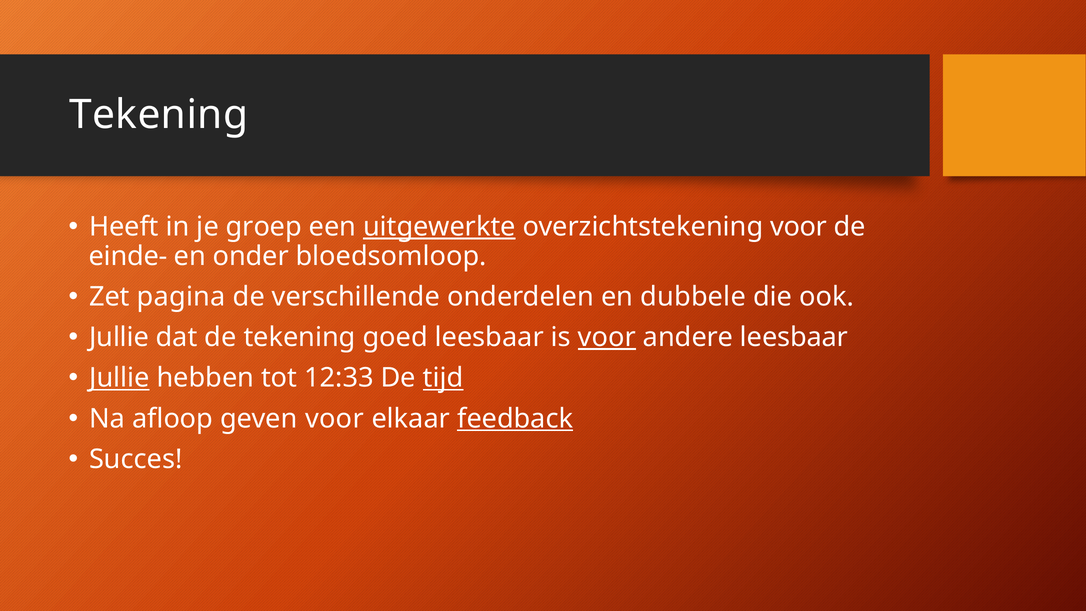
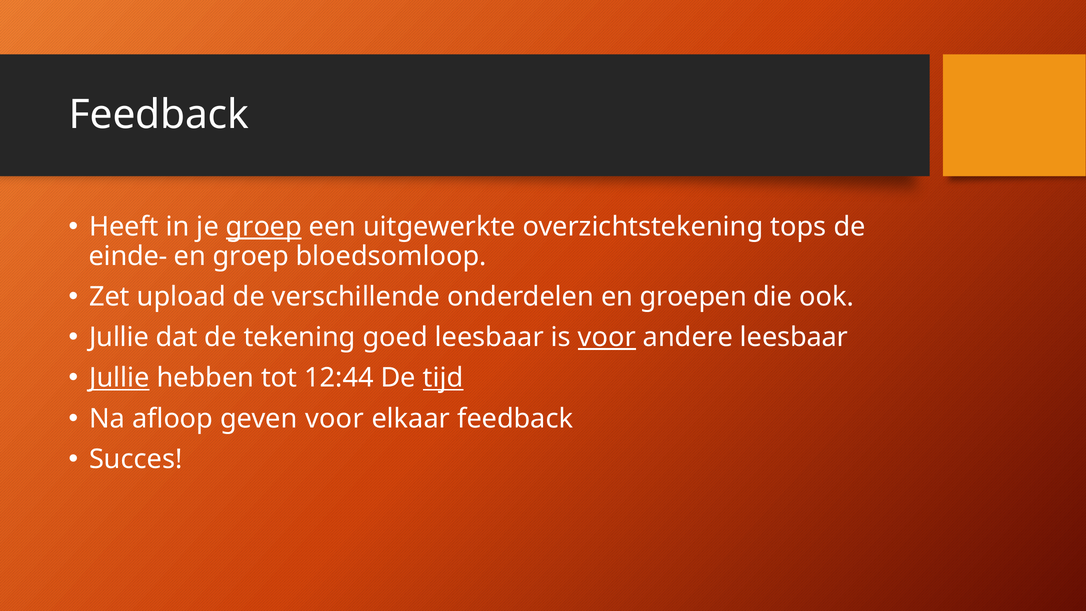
Tekening: Tekening -> Feedback (159, 115)
groep underline: none -> present (264, 227)
uitgewerkte underline: present -> none (439, 227)
overzichtstekening voor: voor -> tops (798, 227)
en onder: onder -> groep (251, 256)
pagina: pagina -> upload (181, 297)
dubbele: dubbele -> groepen (693, 297)
12:33: 12:33 -> 12:44 (339, 378)
feedback underline: present -> none (515, 419)
